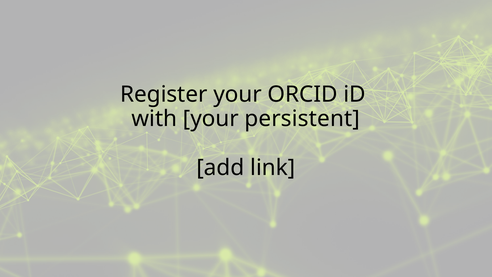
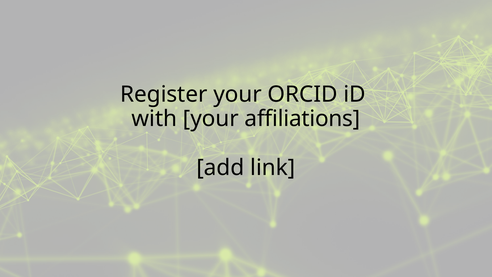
persistent: persistent -> affiliations (302, 119)
